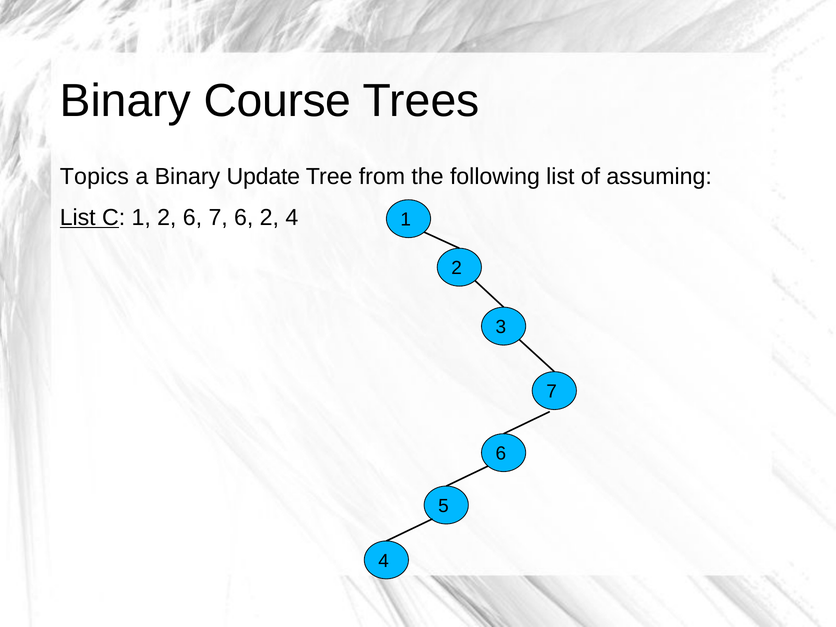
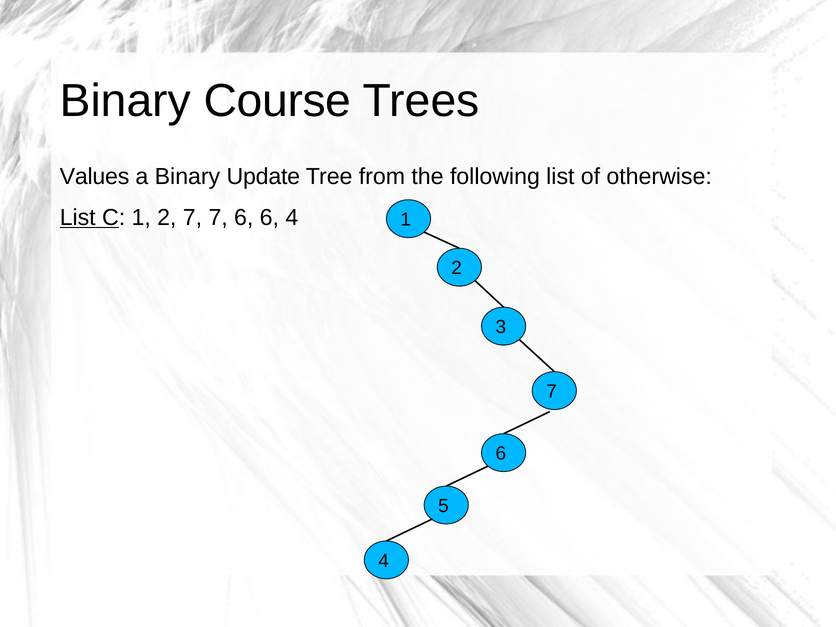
Topics: Topics -> Values (95, 176)
assuming: assuming -> otherwise (659, 176)
2 6: 6 -> 7 (192, 217)
6 2: 2 -> 6 (269, 217)
